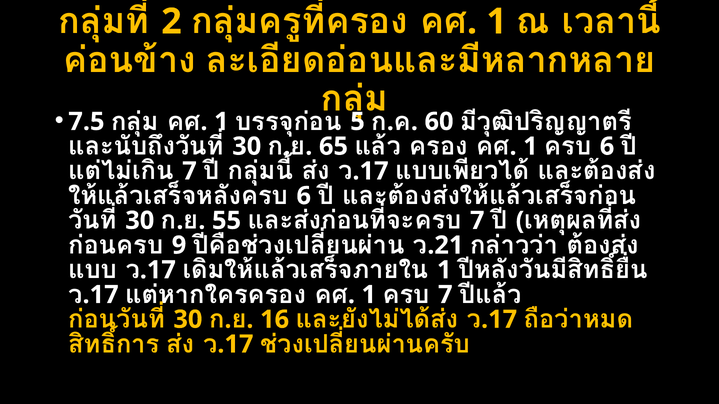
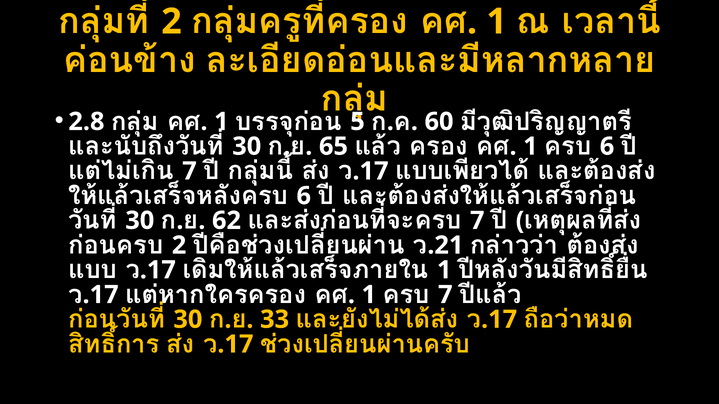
7.5: 7.5 -> 2.8 (86, 122)
55: 55 -> 62 (227, 221)
9: 9 -> 2 (179, 246)
16: 16 -> 33 (275, 320)
